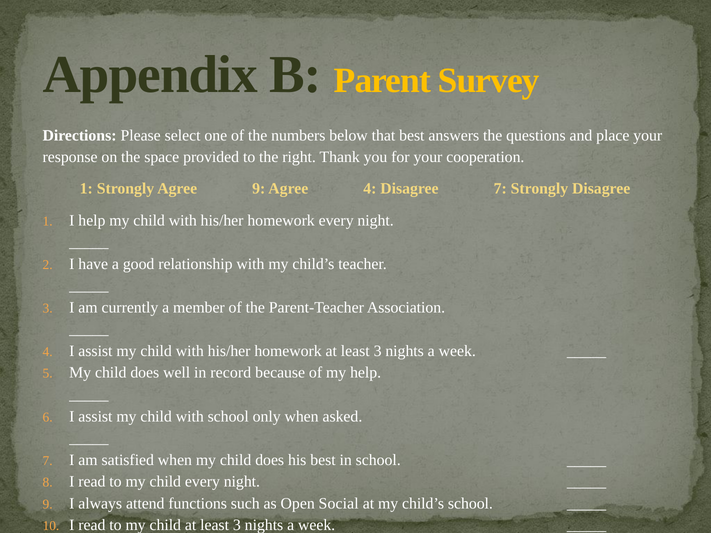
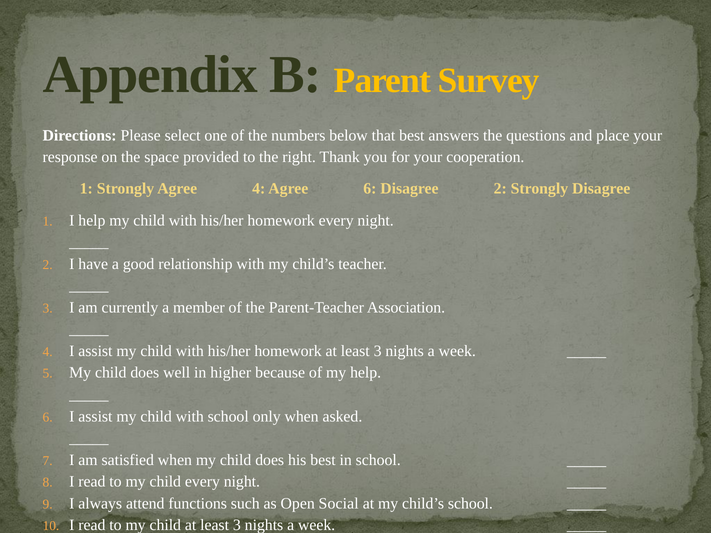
Agree 9: 9 -> 4 (259, 189)
Agree 4: 4 -> 6 (370, 189)
Disagree 7: 7 -> 2 (500, 189)
record: record -> higher (231, 373)
